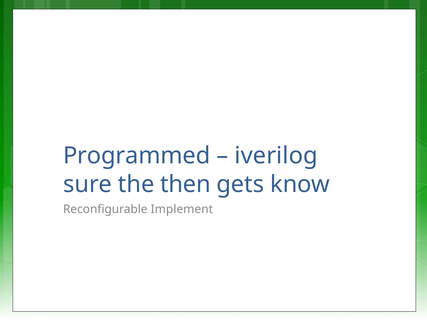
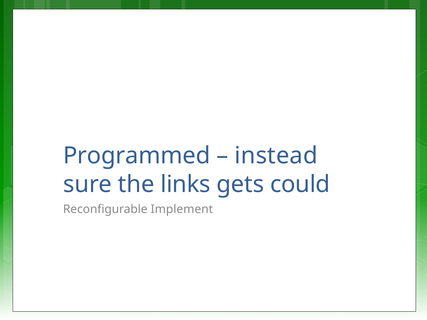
iverilog: iverilog -> instead (276, 156)
then: then -> links (185, 184)
know: know -> could (300, 184)
